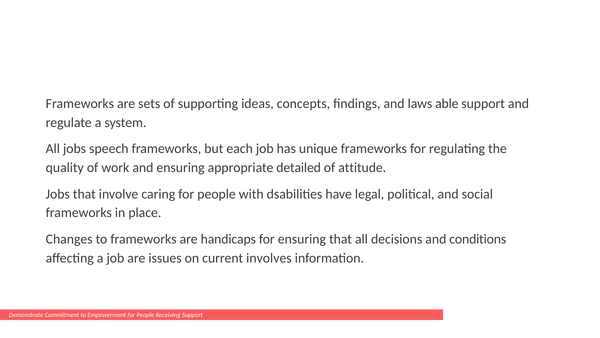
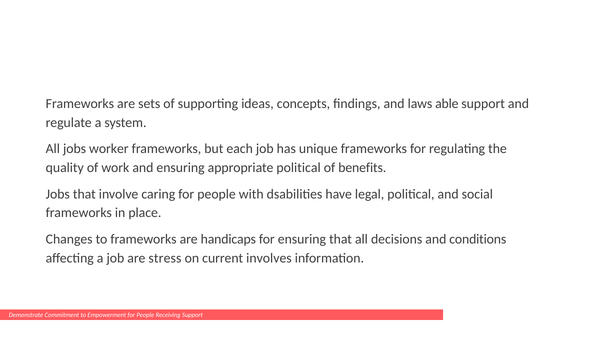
speech: speech -> worker (109, 149)
appropriate detailed: detailed -> political (299, 167)
attitude: attitude -> benefits (362, 167)
issues: issues -> stress (165, 258)
